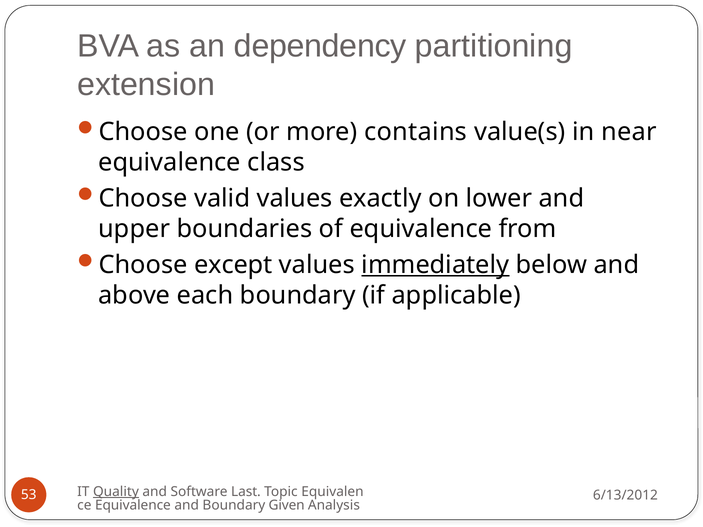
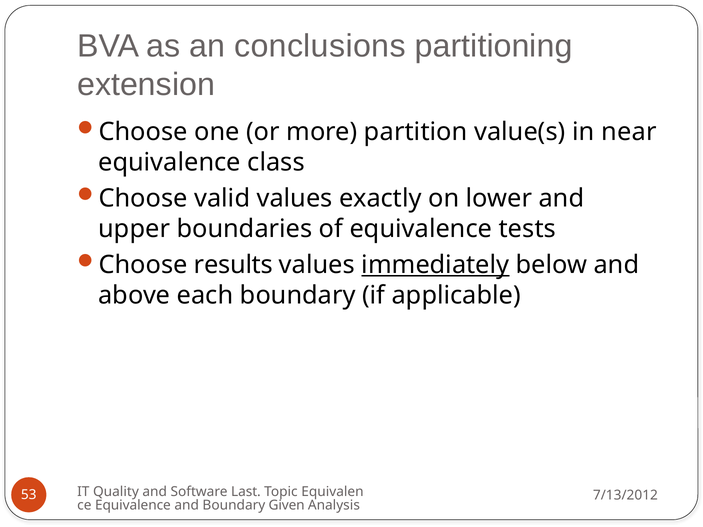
dependency: dependency -> conclusions (320, 46)
contains: contains -> partition (416, 132)
from: from -> tests (527, 229)
except: except -> results (233, 265)
Quality underline: present -> none (116, 492)
6/13/2012: 6/13/2012 -> 7/13/2012 (625, 495)
